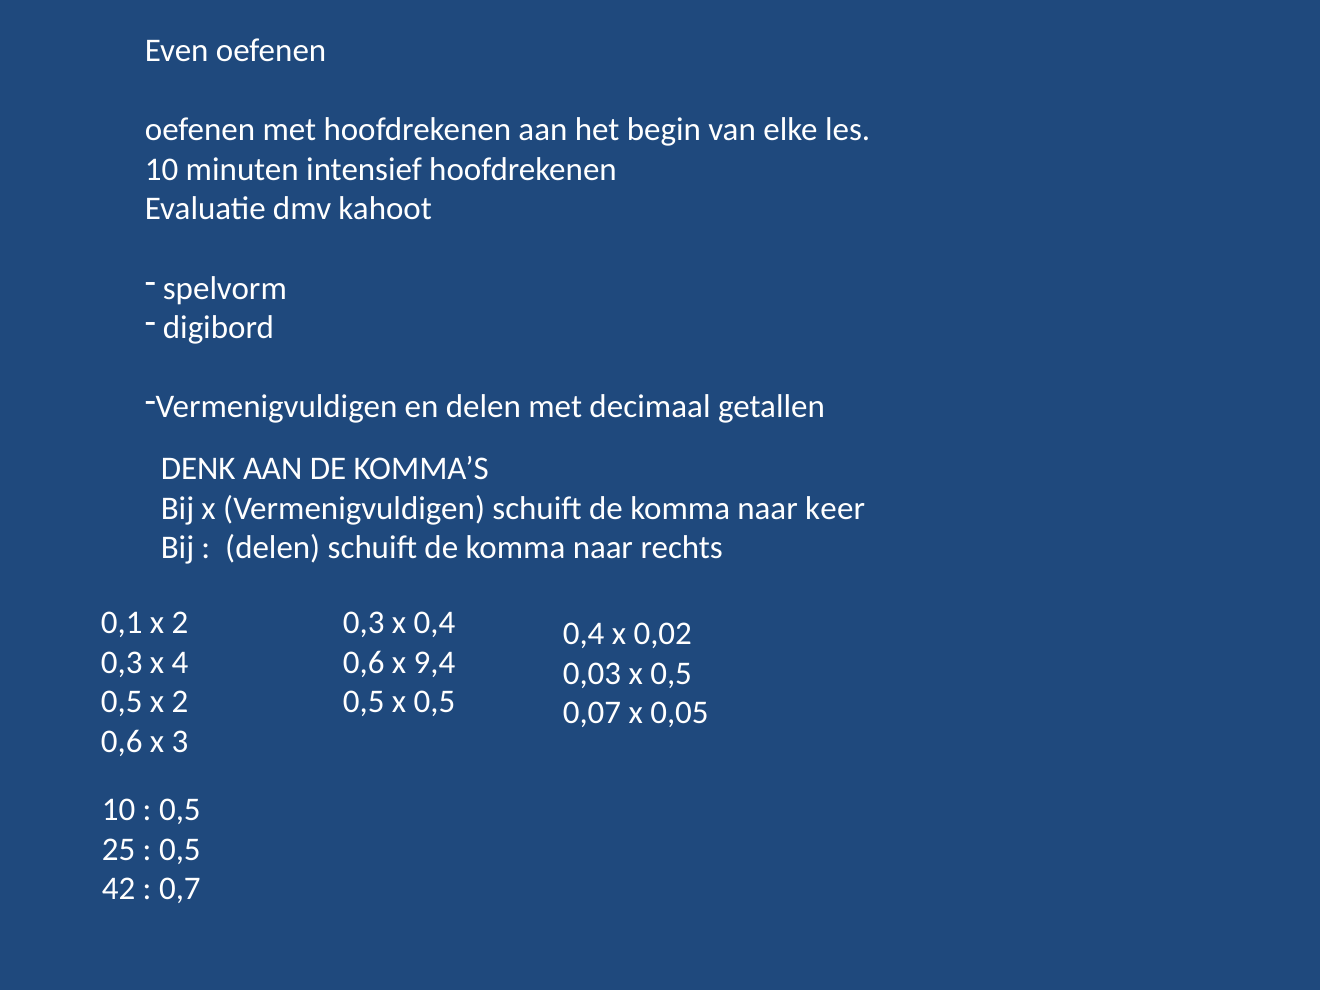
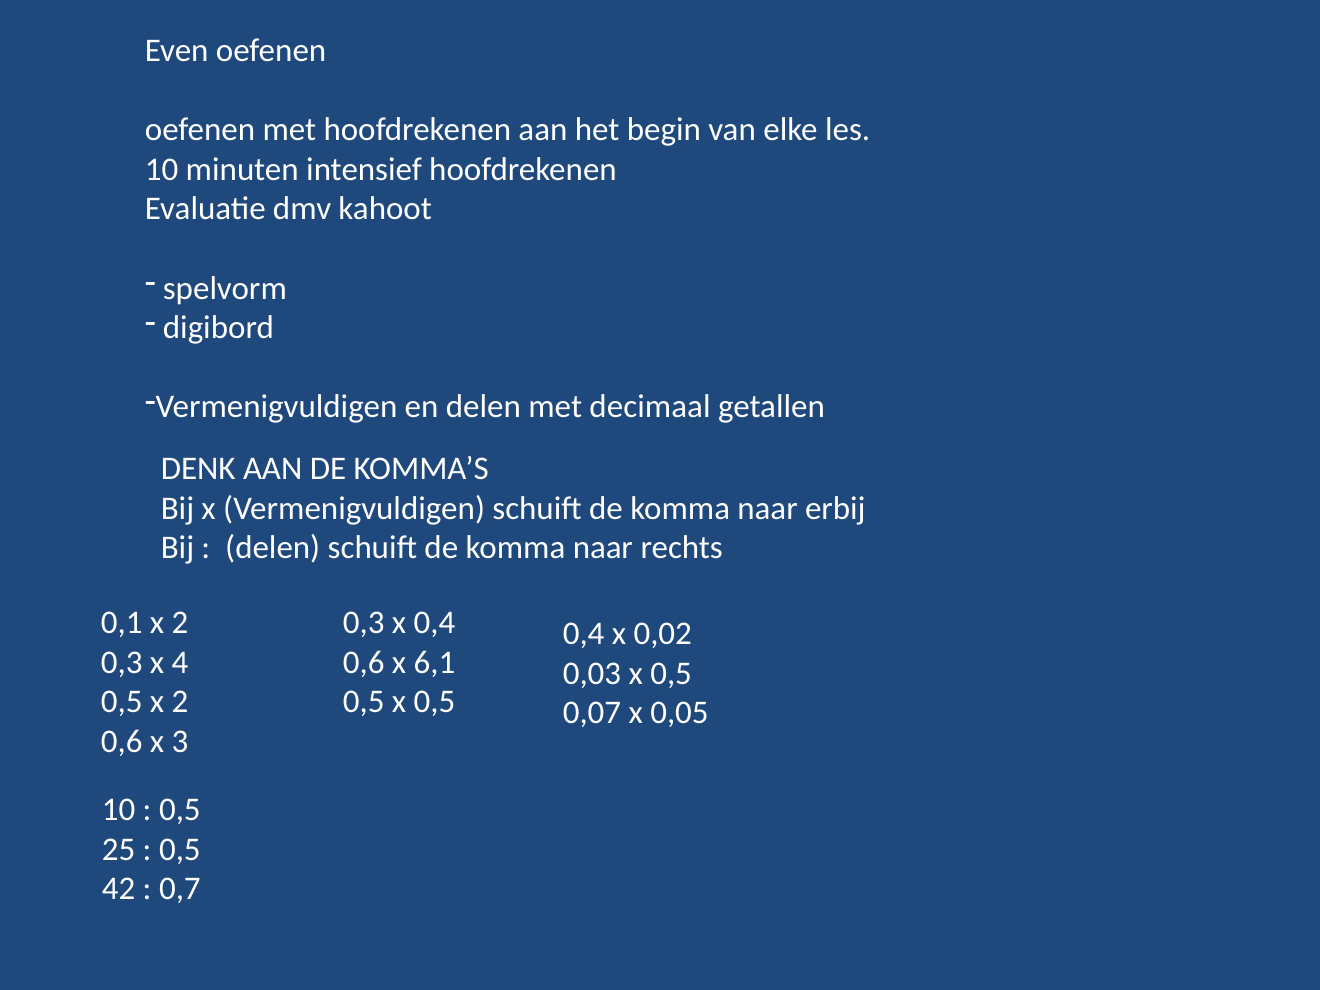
keer: keer -> erbij (835, 508)
9,4: 9,4 -> 6,1 (434, 662)
